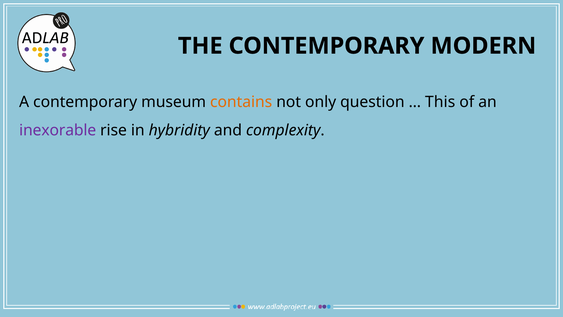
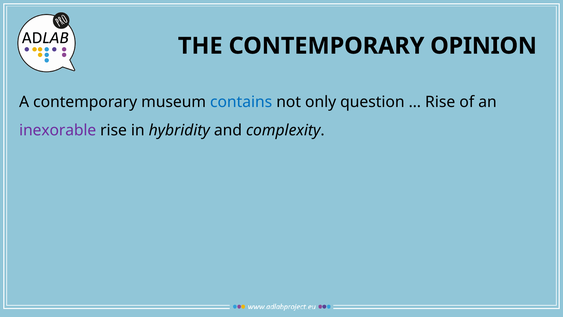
MODERN: MODERN -> OPINION (484, 46)
contains colour: orange -> blue (241, 102)
This: This -> Rise (440, 102)
